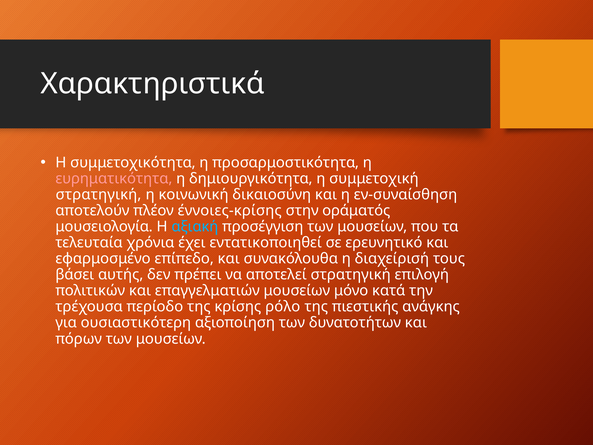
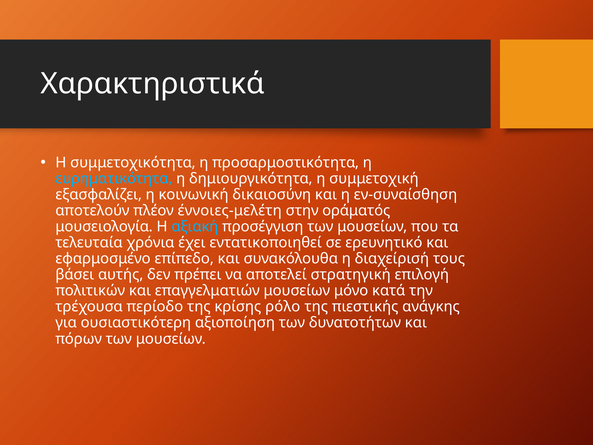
ευρηματικότητα colour: pink -> light blue (114, 178)
στρατηγική: στρατηγική -> εξασφαλίζει (99, 194)
έννοιες-κρίσης: έννοιες-κρίσης -> έννοιες-μελέτη (230, 210)
